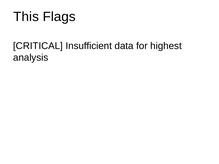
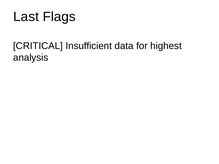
This: This -> Last (26, 17)
